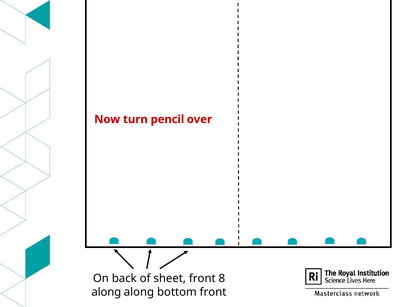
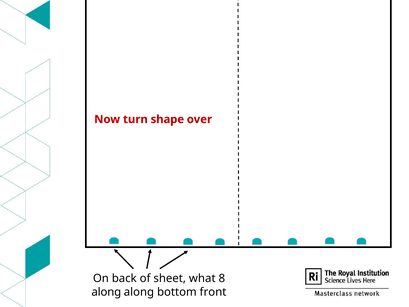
pencil: pencil -> shape (167, 119)
sheet front: front -> what (202, 278)
